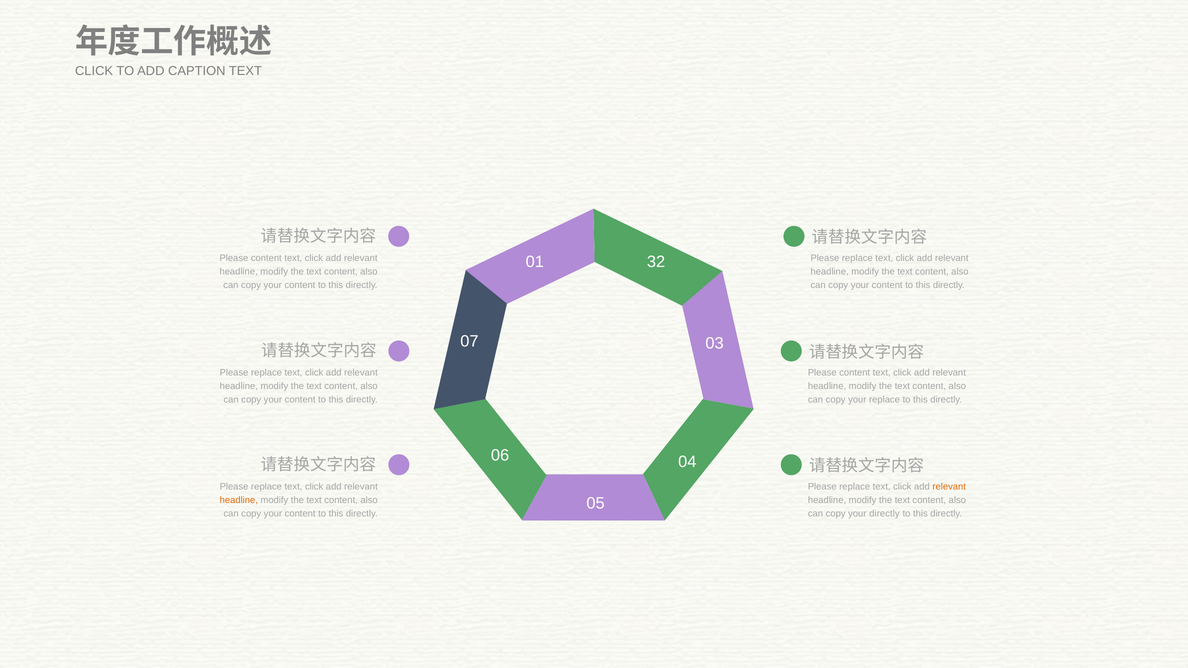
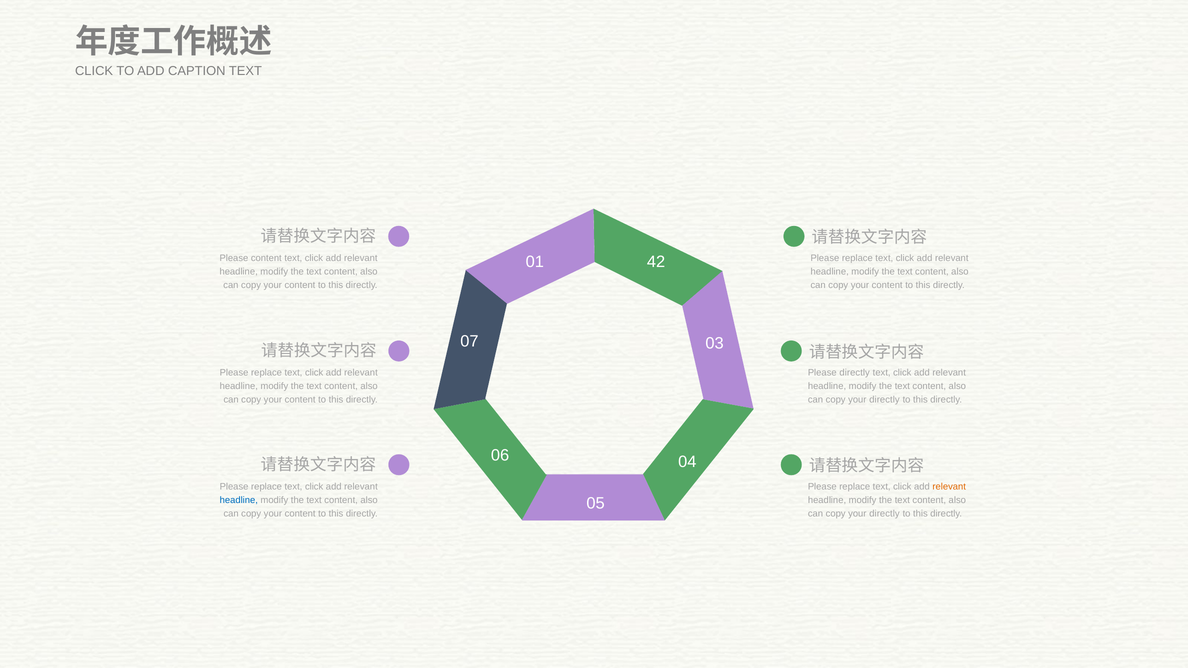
32: 32 -> 42 (656, 262)
content: content -> directly (855, 373)
replace: replace -> directly (884, 400)
headline colour: orange -> blue (239, 500)
